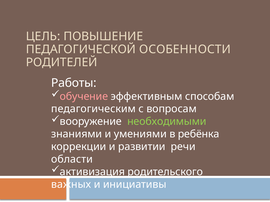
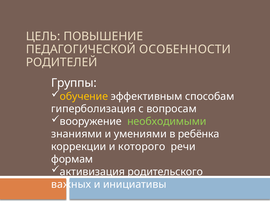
Работы: Работы -> Группы (74, 83)
обучение colour: pink -> yellow (84, 97)
педагогическим: педагогическим -> гиперболизация (94, 109)
развитии: развитии -> которого (142, 147)
области: области -> формам (72, 160)
